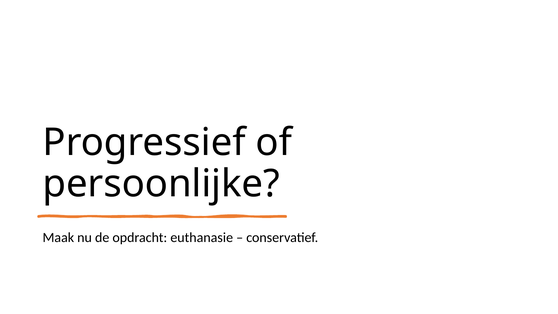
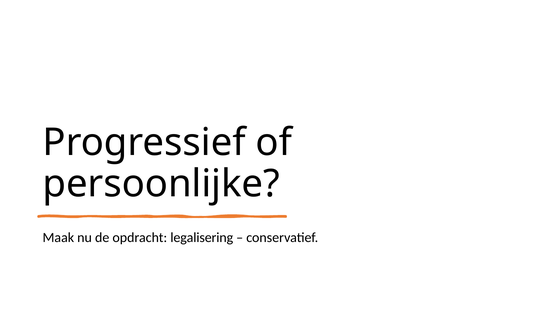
euthanasie: euthanasie -> legalisering (202, 238)
